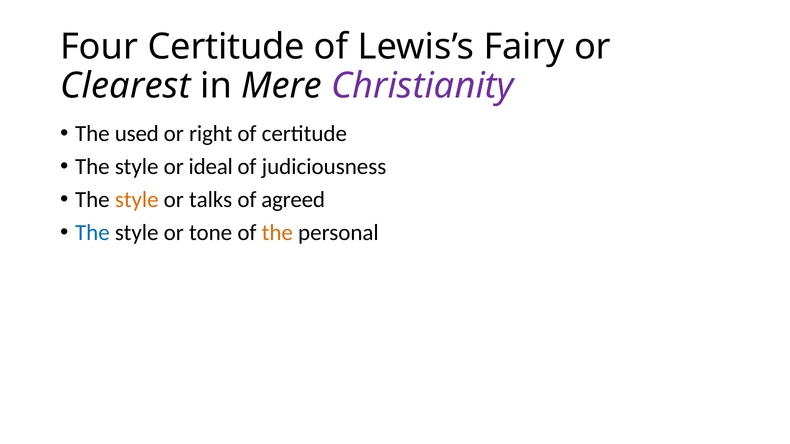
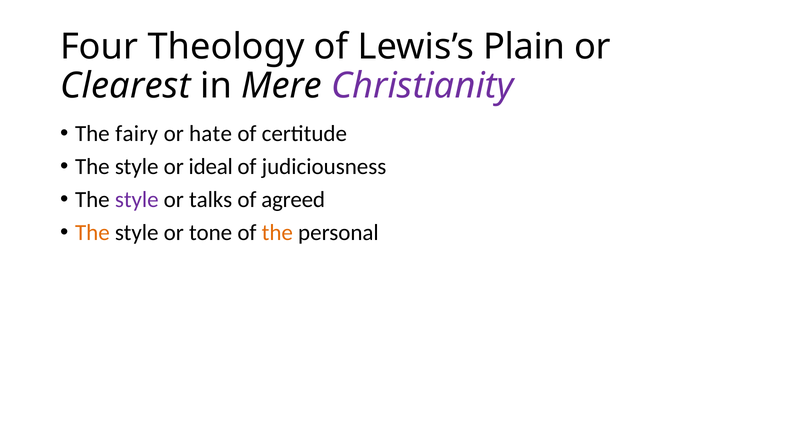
Four Certitude: Certitude -> Theology (226, 47)
Fairy: Fairy -> Plain (524, 47)
used: used -> fairy (137, 134)
right: right -> hate (211, 134)
style colour: orange -> purple (137, 200)
The colour: blue -> orange (92, 233)
